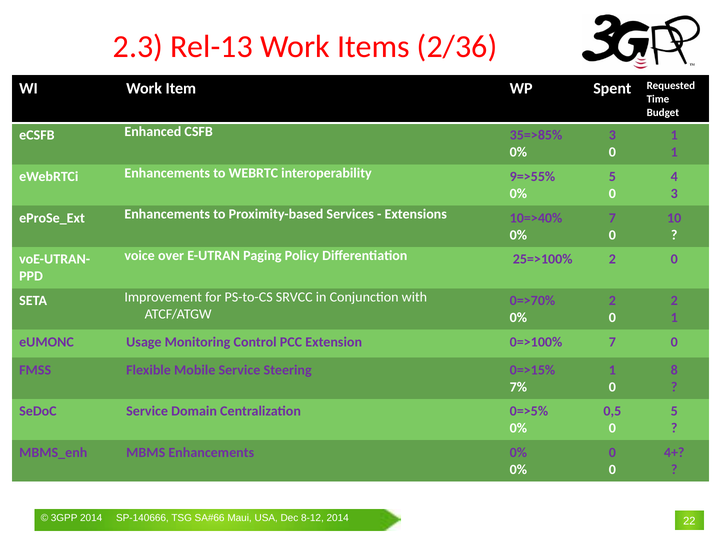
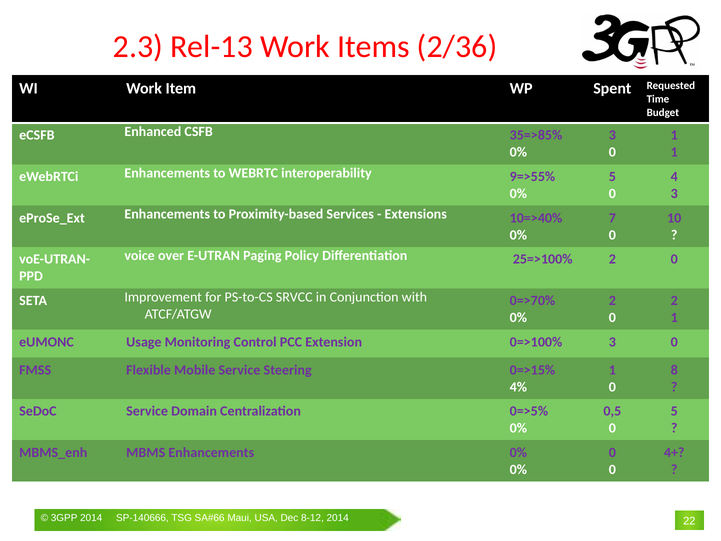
0=>100% 7: 7 -> 3 (612, 342)
7%: 7% -> 4% (518, 387)
